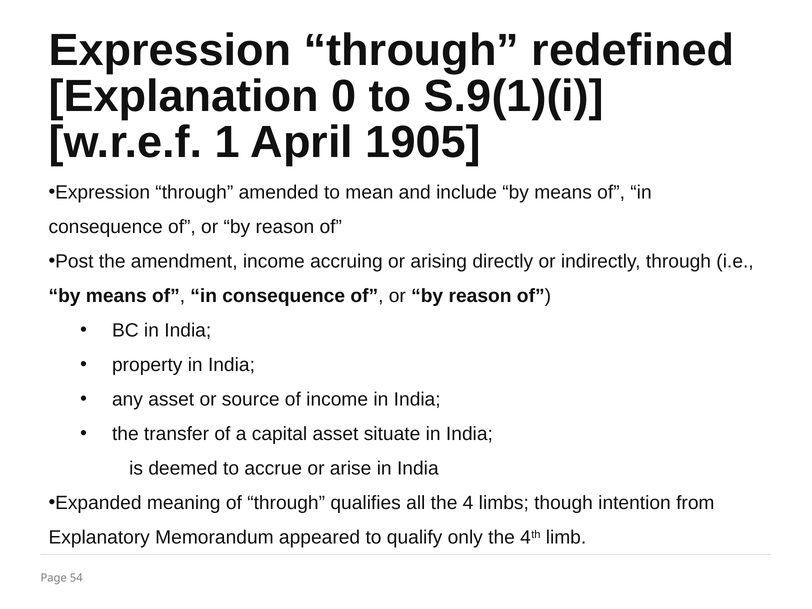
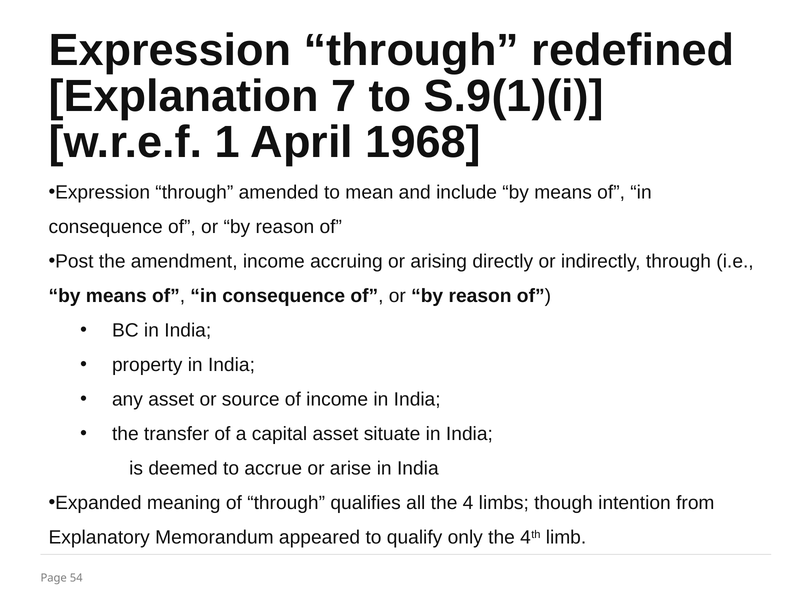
0: 0 -> 7 (344, 96)
1905: 1905 -> 1968 (423, 142)
